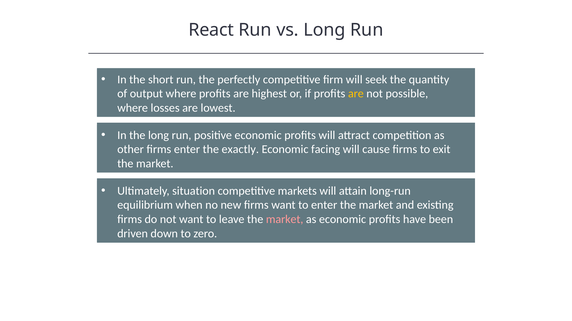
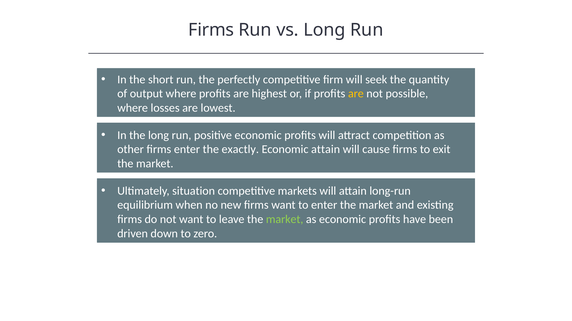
React: React -> Firms (211, 30)
Economic facing: facing -> attain (326, 150)
market colour: pink -> light green (285, 220)
